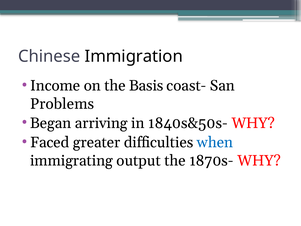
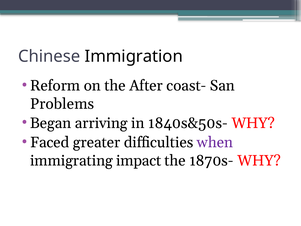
Income: Income -> Reform (55, 86)
Basis: Basis -> After (146, 86)
when colour: blue -> purple (215, 142)
output: output -> impact (139, 160)
